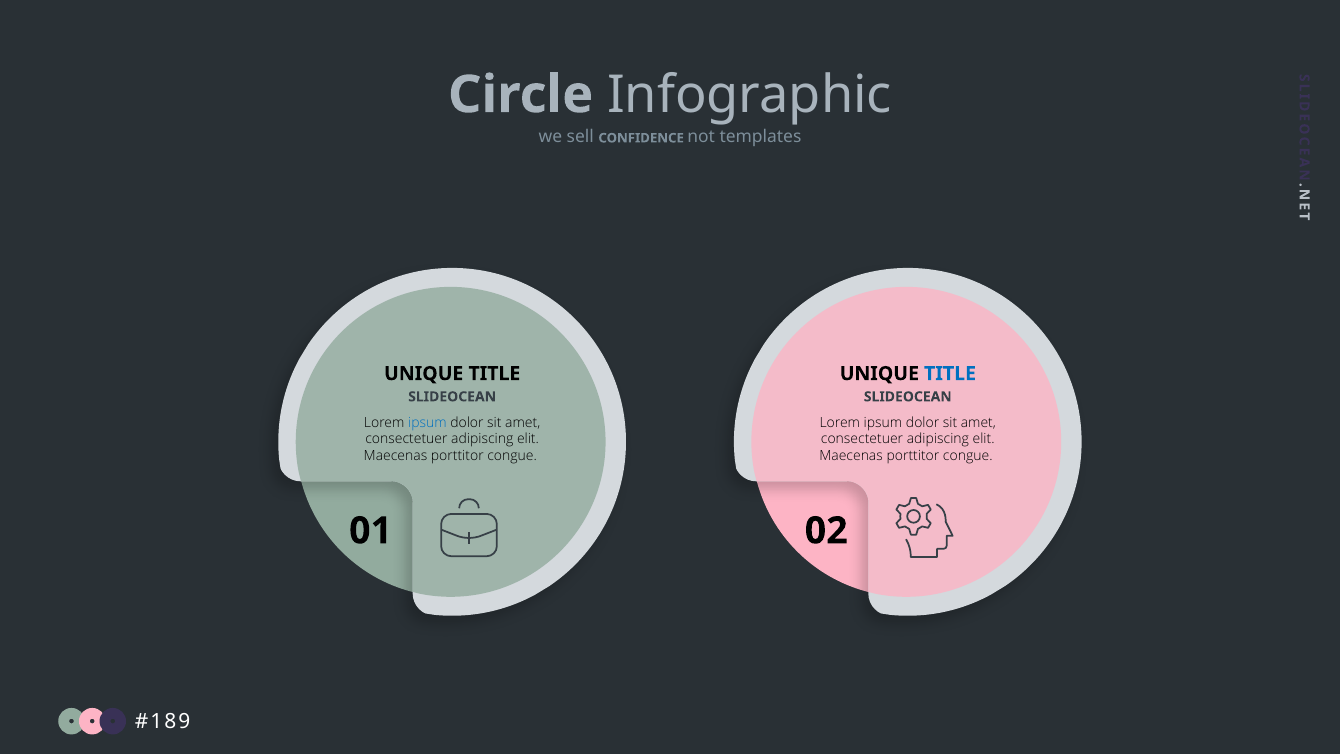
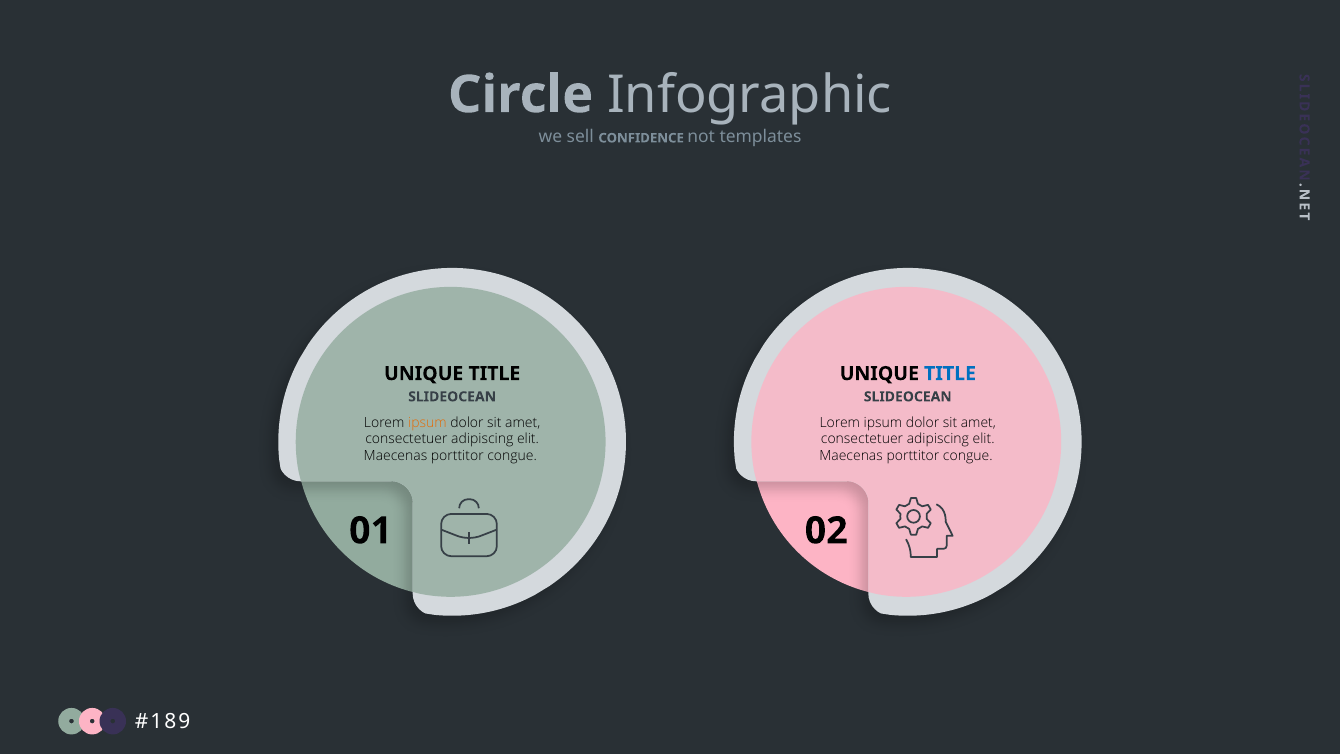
ipsum colour: blue -> orange (427, 422)
